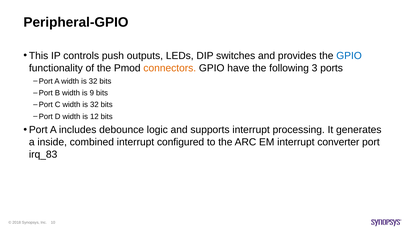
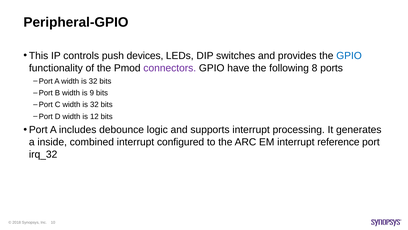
outputs: outputs -> devices (145, 56)
connectors colour: orange -> purple (170, 68)
3: 3 -> 8 (315, 68)
converter: converter -> reference (338, 142)
irq_83: irq_83 -> irq_32 (43, 154)
